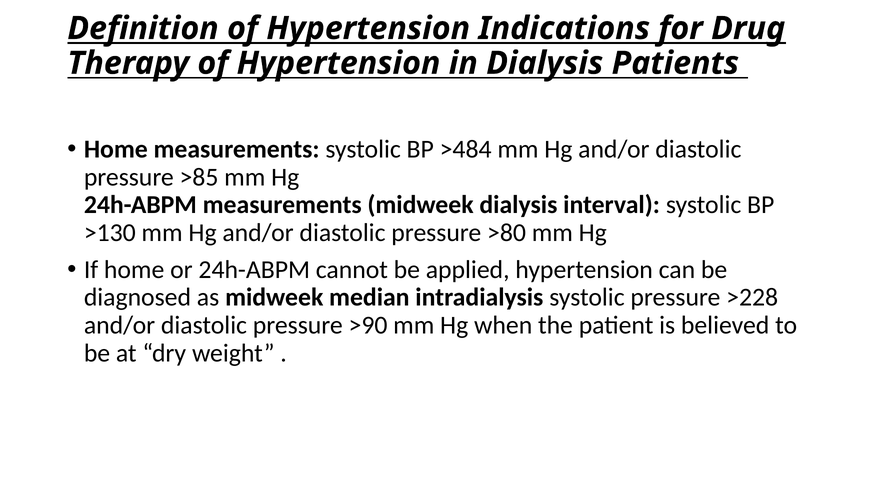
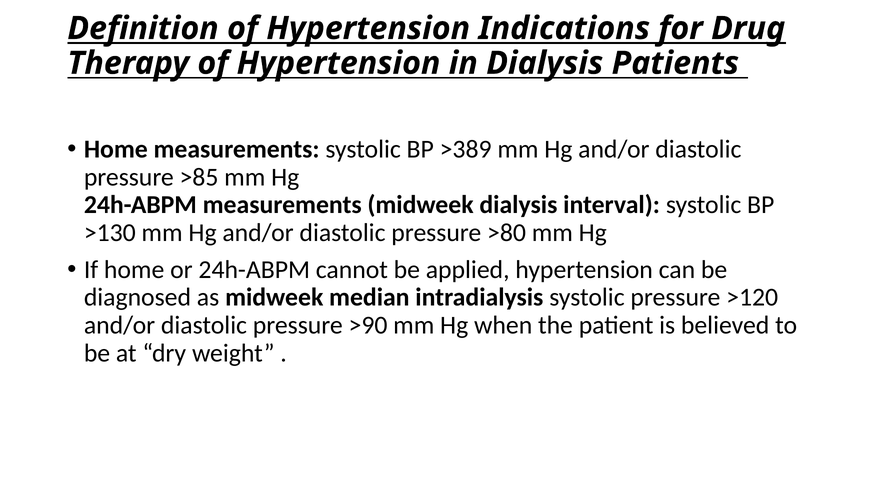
>484: >484 -> >389 (466, 149)
>228: >228 -> >120 (752, 297)
